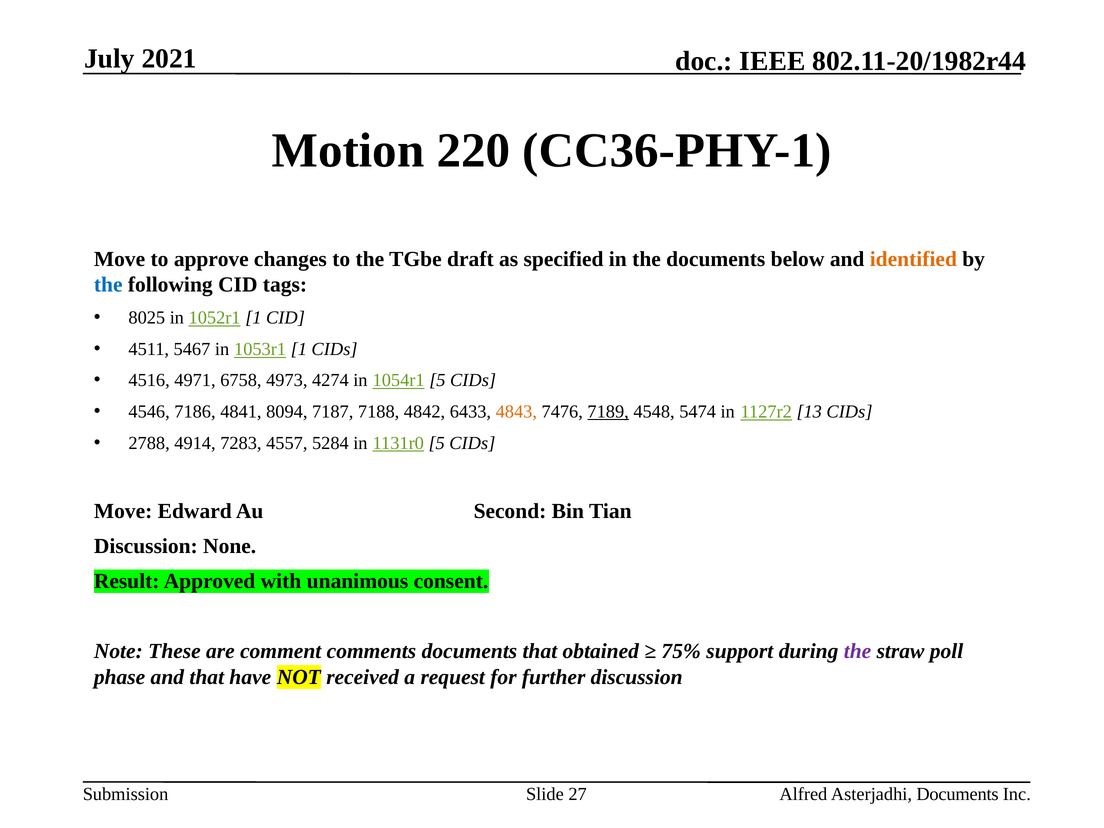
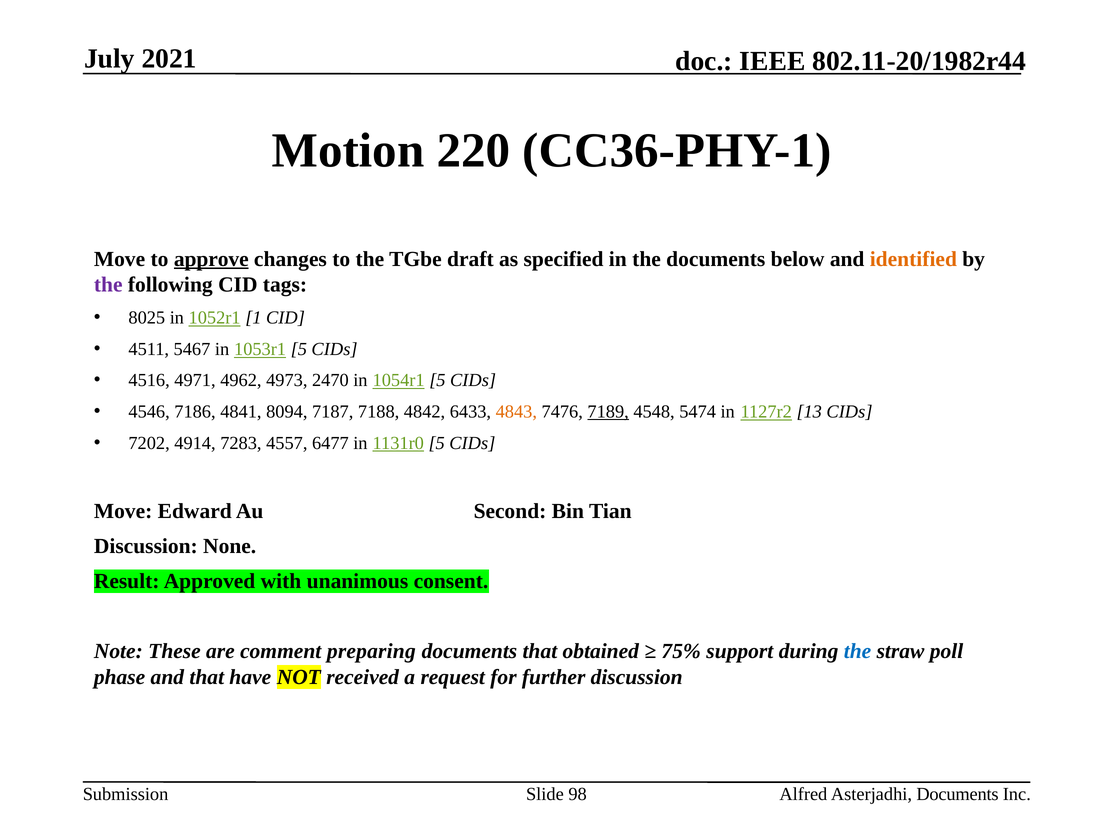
approve underline: none -> present (211, 259)
the colour: blue -> purple (108, 285)
1053r1 1: 1 -> 5 (299, 349)
6758: 6758 -> 4962 (241, 380)
4274: 4274 -> 2470 (330, 380)
2788: 2788 -> 7202 (149, 443)
5284: 5284 -> 6477 (330, 443)
comments: comments -> preparing (371, 651)
the colour: purple -> blue (858, 651)
27: 27 -> 98 (578, 794)
